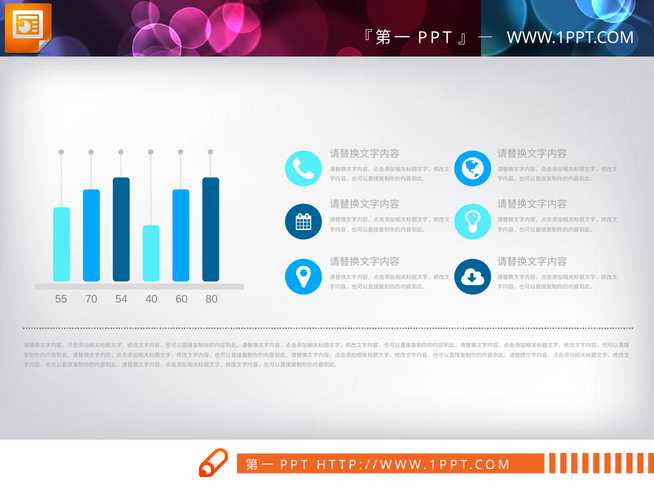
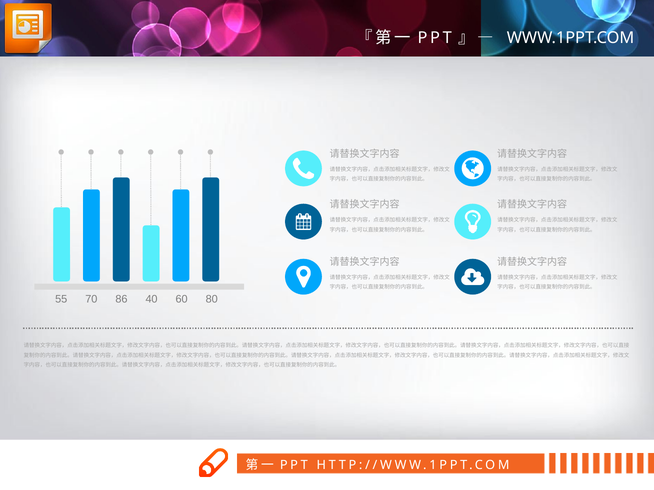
54: 54 -> 86 (121, 300)
